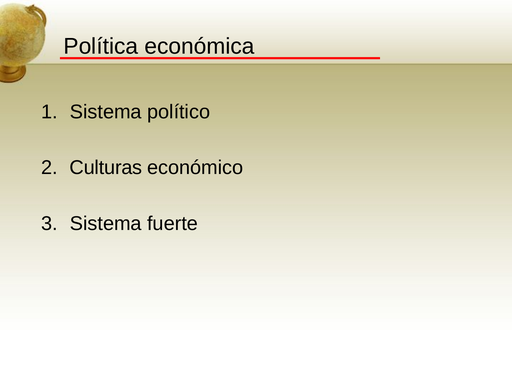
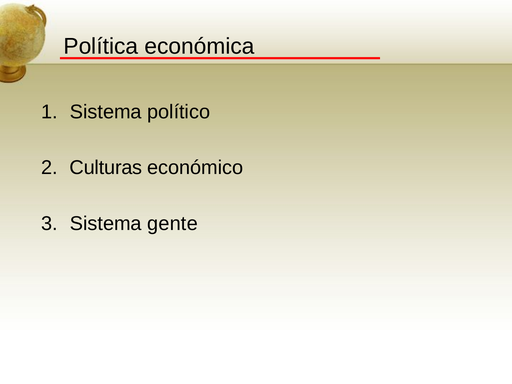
fuerte: fuerte -> gente (172, 223)
